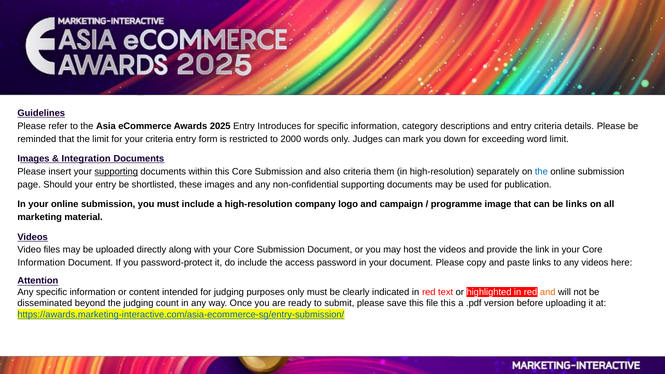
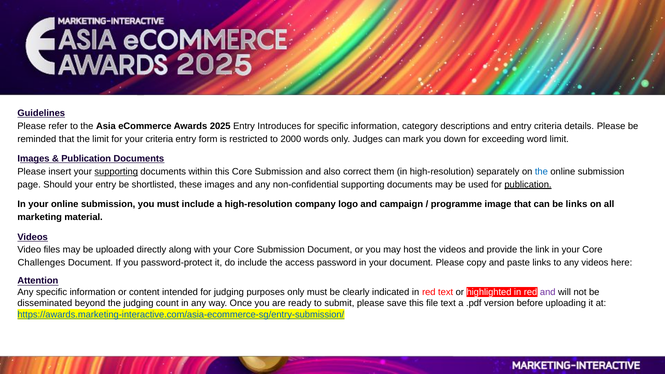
Integration: Integration -> Publication (86, 159)
also criteria: criteria -> correct (357, 172)
publication underline: none -> present (528, 185)
Information: Information -> Challenges (41, 263)
and colour: orange -> purple (548, 292)
file this: this -> text (448, 303)
